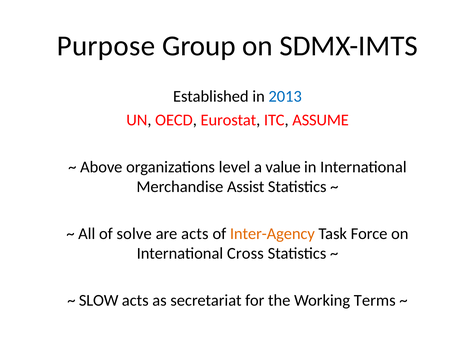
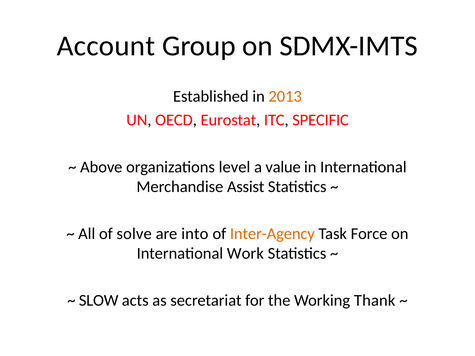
Purpose: Purpose -> Account (106, 46)
2013 colour: blue -> orange (285, 97)
ASSUME: ASSUME -> SPECIFIC (321, 120)
are acts: acts -> into (195, 234)
Cross: Cross -> Work (245, 254)
Terms: Terms -> Thank (375, 301)
